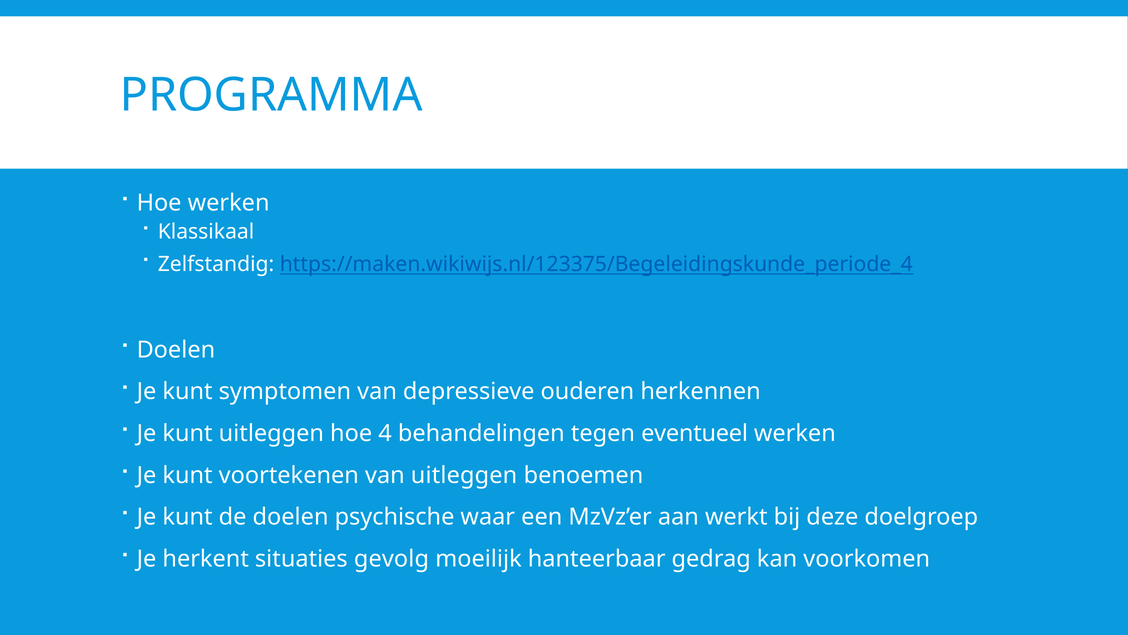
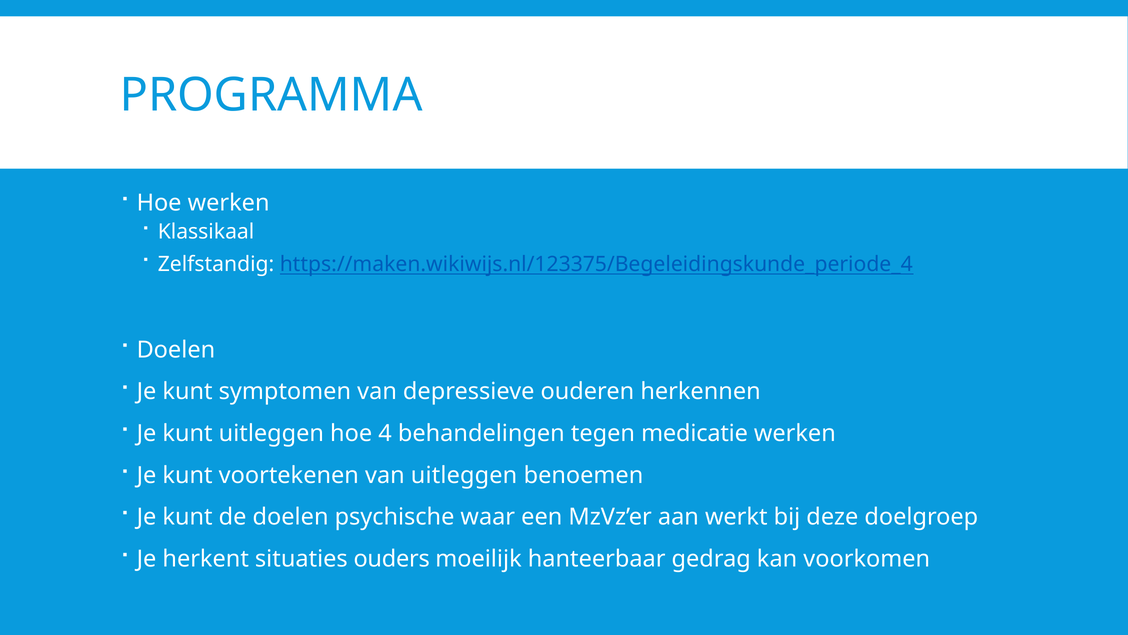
eventueel: eventueel -> medicatie (695, 433)
gevolg: gevolg -> ouders (392, 559)
